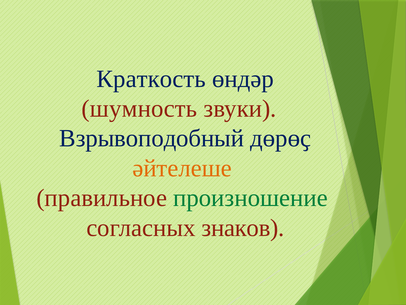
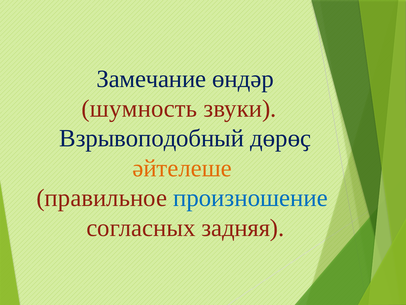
Краткость: Краткость -> Замечание (151, 79)
произношение colour: green -> blue (250, 198)
знаков: знаков -> задняя (243, 228)
